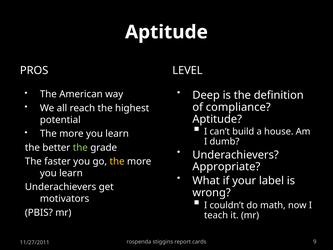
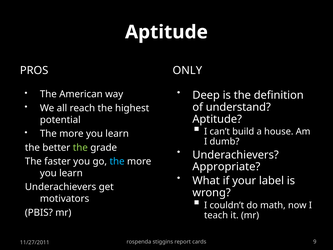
LEVEL: LEVEL -> ONLY (187, 70)
compliance: compliance -> understand (238, 107)
the colour: yellow -> light blue (117, 161)
